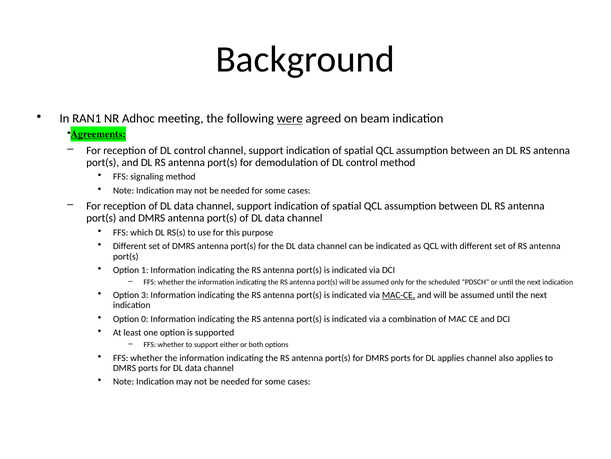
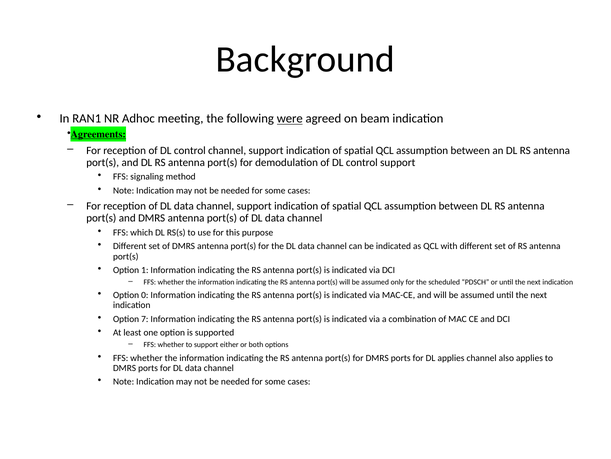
control method: method -> support (398, 162)
3: 3 -> 0 (145, 295)
MAC-CE underline: present -> none (399, 295)
0: 0 -> 7 (145, 319)
